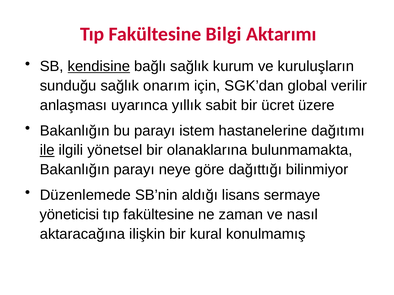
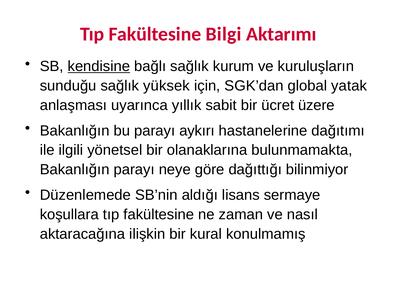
onarım: onarım -> yüksek (167, 86)
verilir: verilir -> yatak (349, 86)
istem: istem -> aykırı (197, 131)
ile underline: present -> none (47, 150)
yöneticisi: yöneticisi -> koşullara (69, 215)
